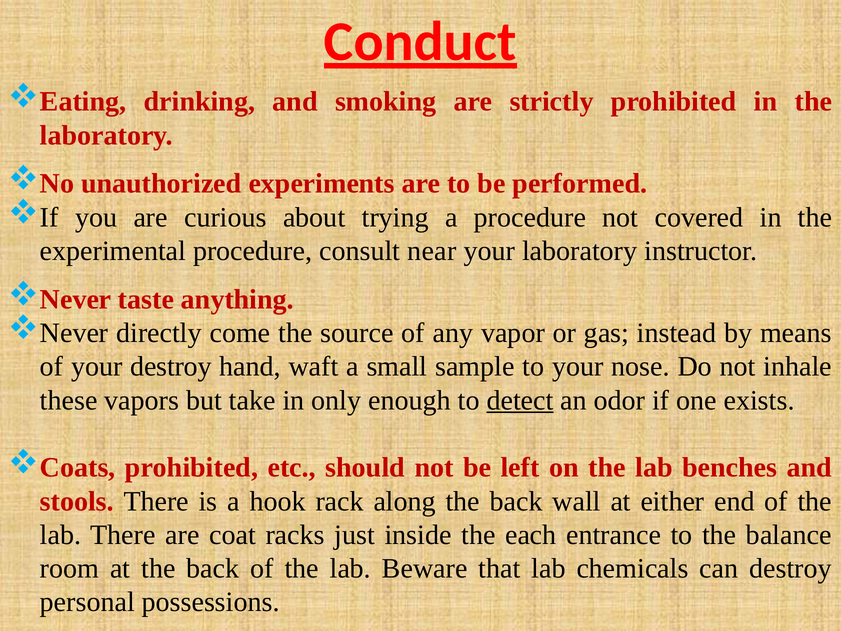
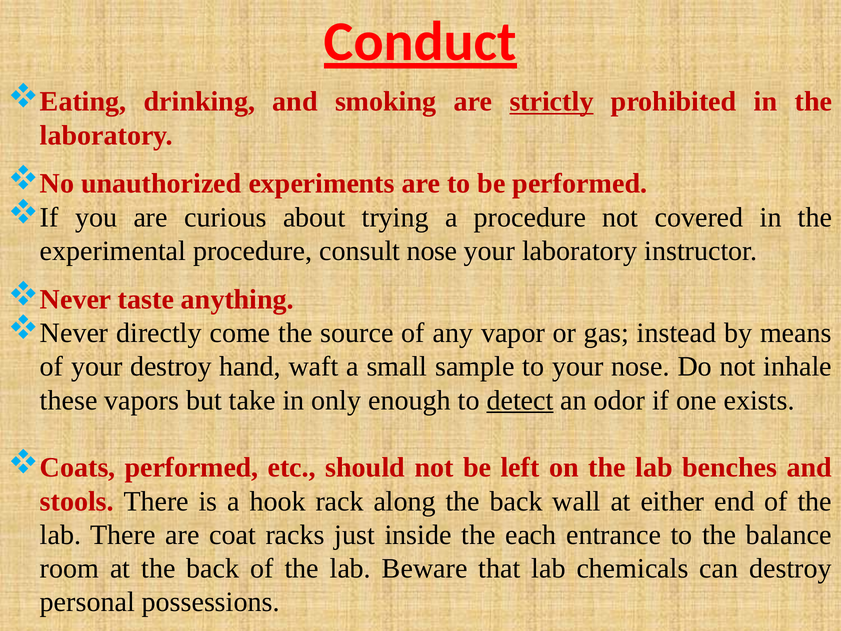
strictly underline: none -> present (552, 102)
consult near: near -> nose (432, 251)
Coats prohibited: prohibited -> performed (192, 467)
